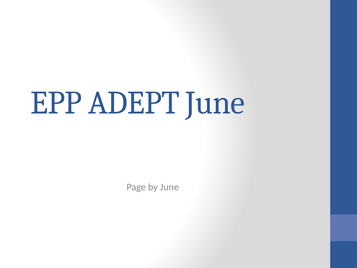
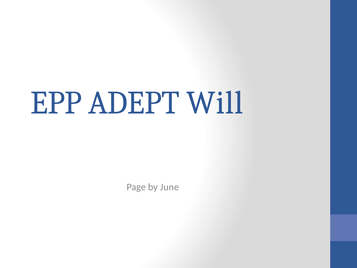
ADEPT June: June -> Will (215, 103)
